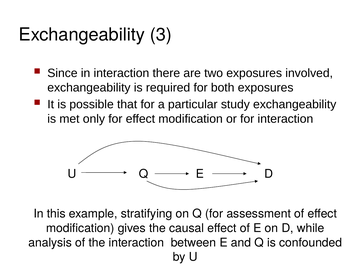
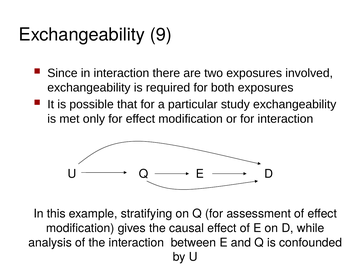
3: 3 -> 9 (161, 35)
